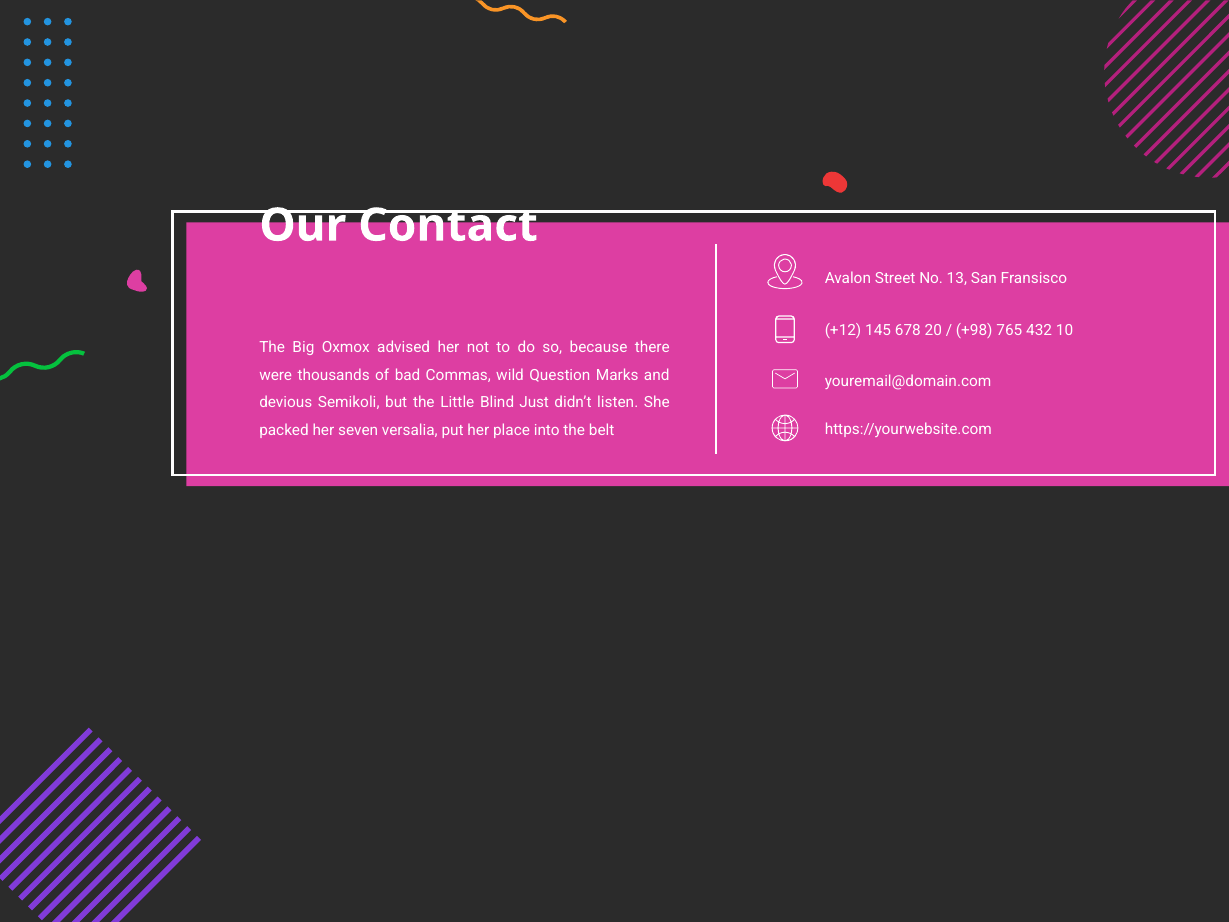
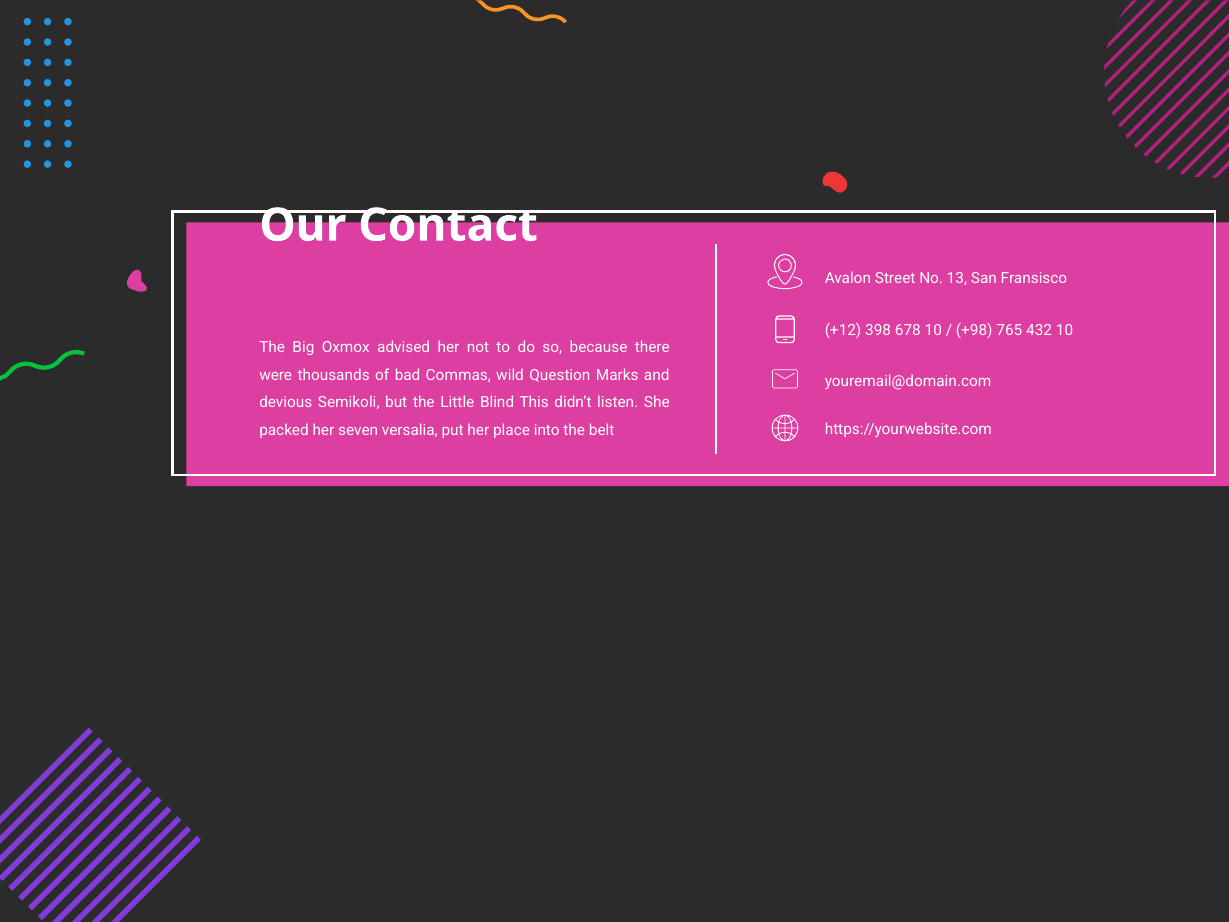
145: 145 -> 398 (878, 331)
678 20: 20 -> 10 (933, 331)
Just: Just -> This (534, 403)
